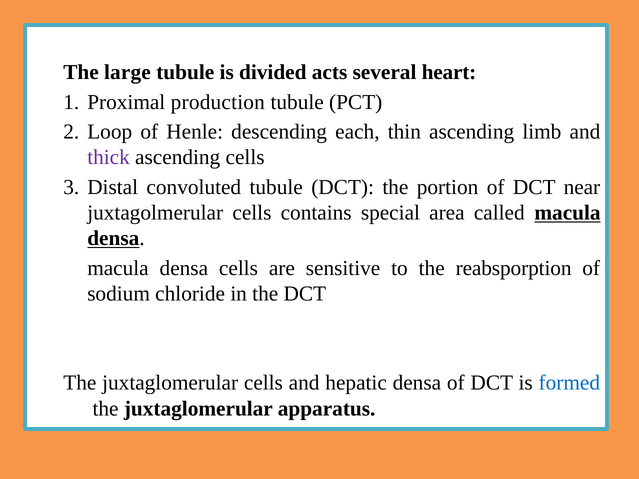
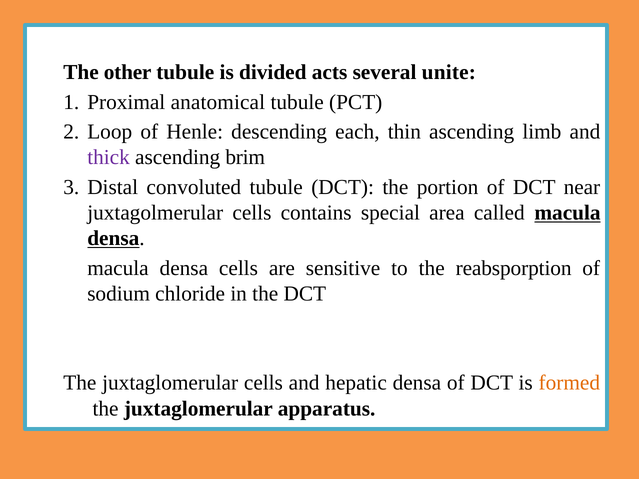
large: large -> other (128, 72)
heart: heart -> unite (449, 72)
production: production -> anatomical (218, 102)
ascending cells: cells -> brim (245, 157)
formed colour: blue -> orange (569, 383)
